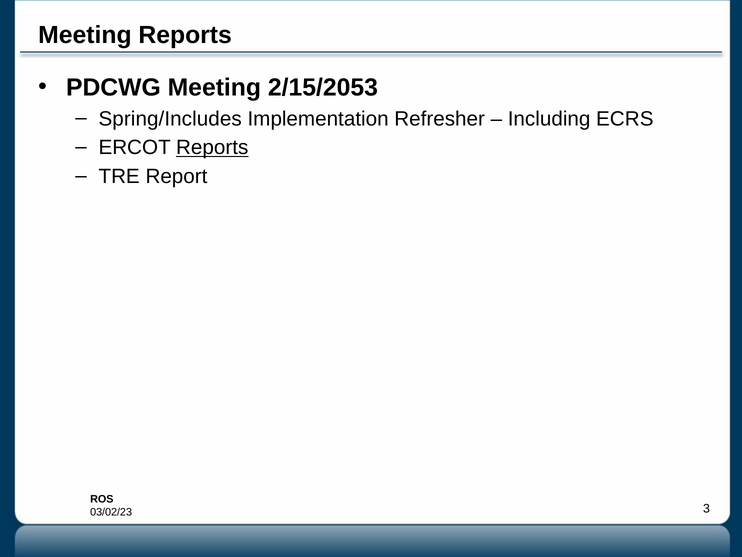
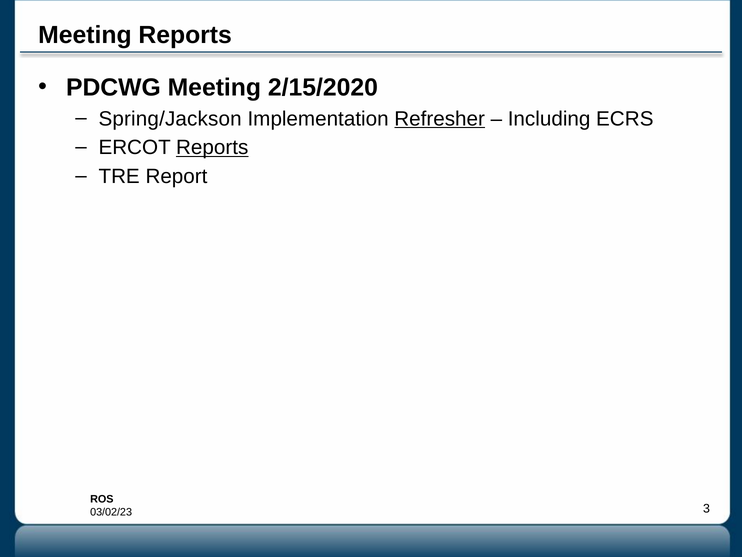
2/15/2053: 2/15/2053 -> 2/15/2020 (323, 88)
Spring/Includes: Spring/Includes -> Spring/Jackson (170, 119)
Refresher underline: none -> present (440, 119)
